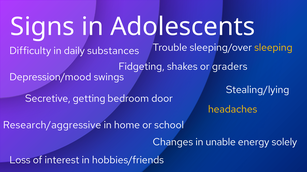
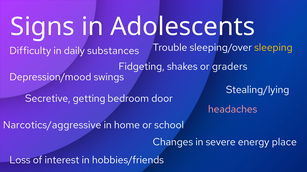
headaches colour: yellow -> pink (233, 110)
Research/aggressive: Research/aggressive -> Narcotics/aggressive (52, 125)
unable: unable -> severe (221, 143)
solely: solely -> place (284, 143)
